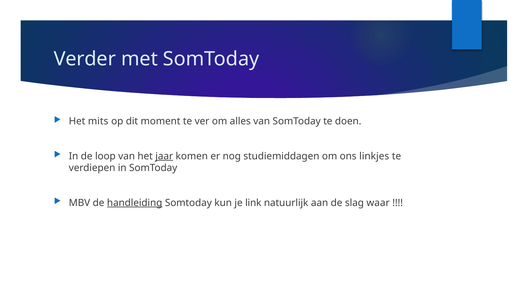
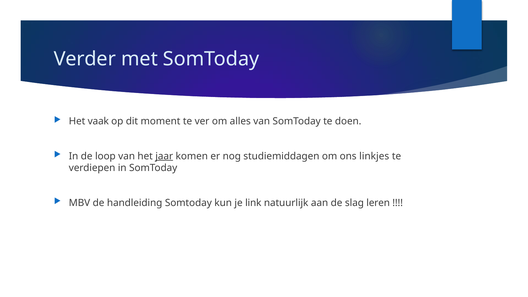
mits: mits -> vaak (98, 121)
handleiding underline: present -> none (135, 203)
waar: waar -> leren (378, 203)
